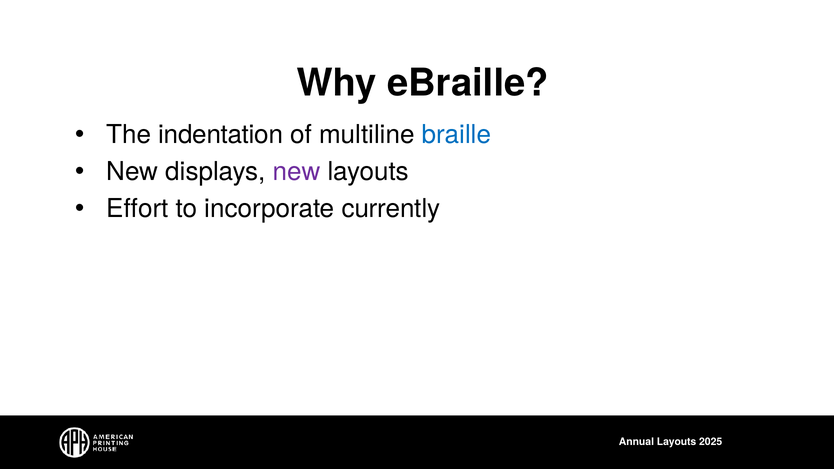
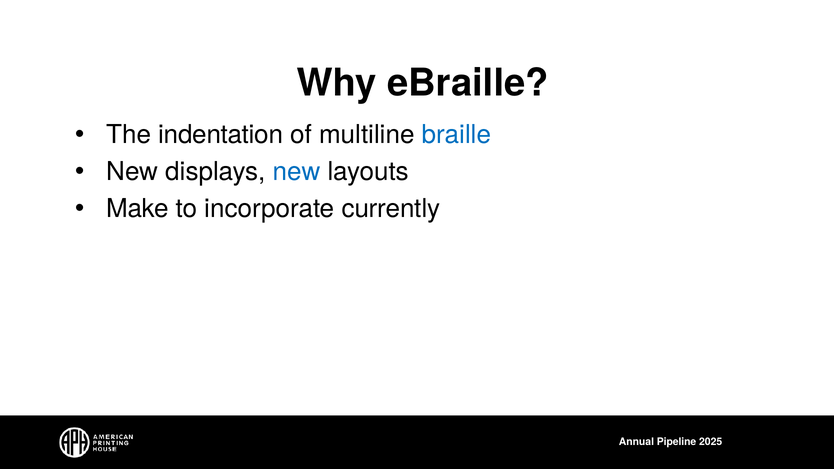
new colour: purple -> blue (297, 172)
Effort: Effort -> Make (138, 209)
Annual Layouts: Layouts -> Pipeline (677, 442)
